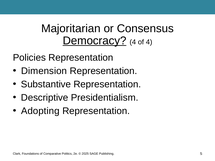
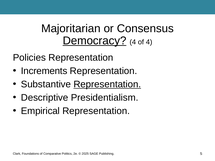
Dimension: Dimension -> Increments (44, 71)
Representation underline: none -> present (107, 84)
Adopting: Adopting -> Empirical (40, 111)
